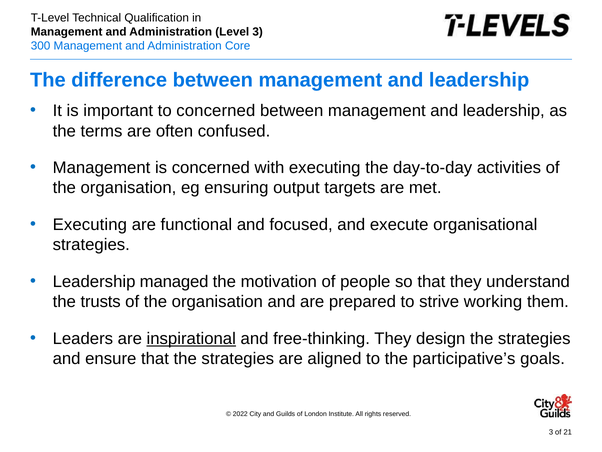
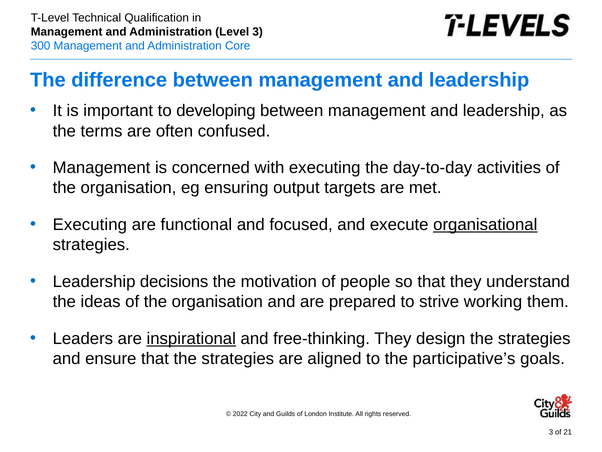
to concerned: concerned -> developing (216, 111)
organisational underline: none -> present (485, 225)
managed: managed -> decisions (174, 281)
trusts: trusts -> ideas (101, 301)
